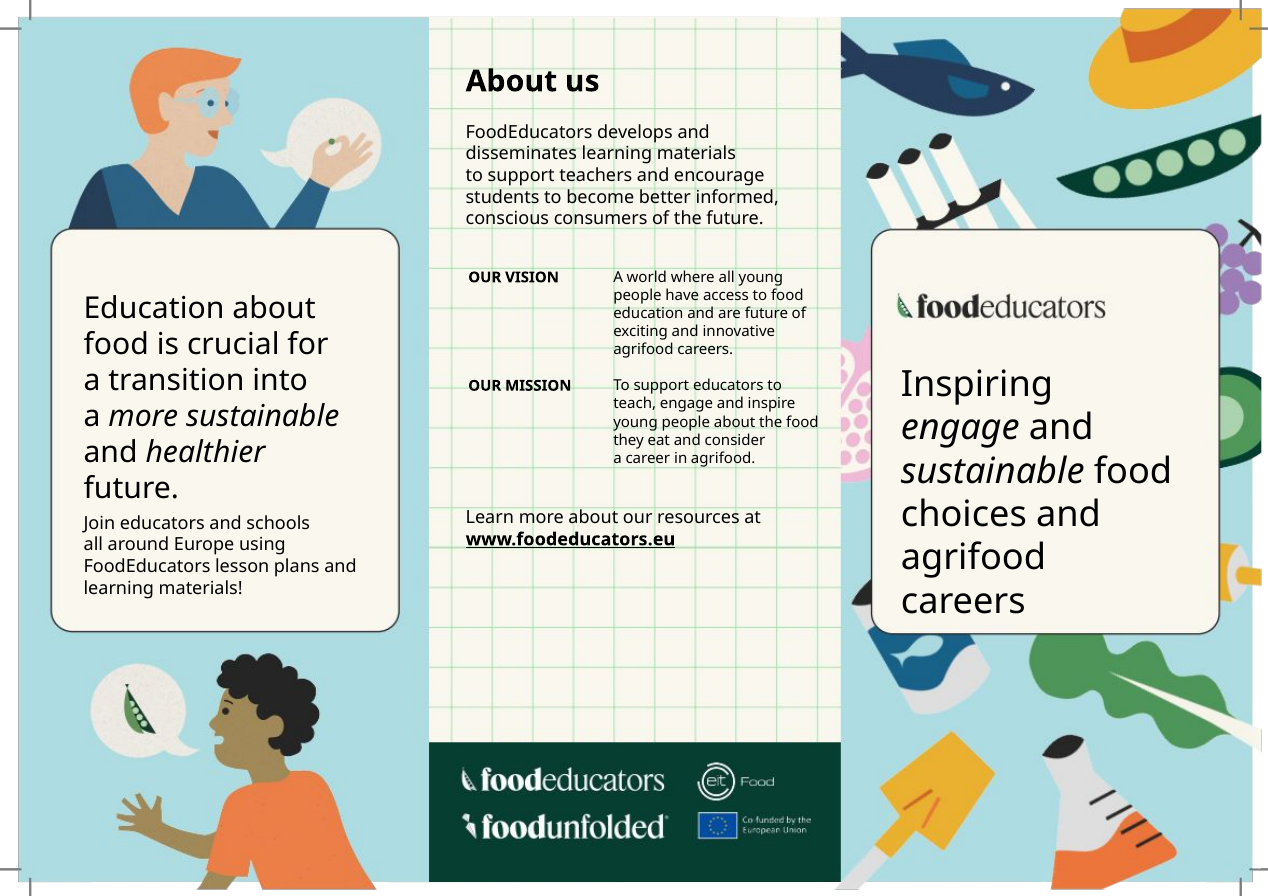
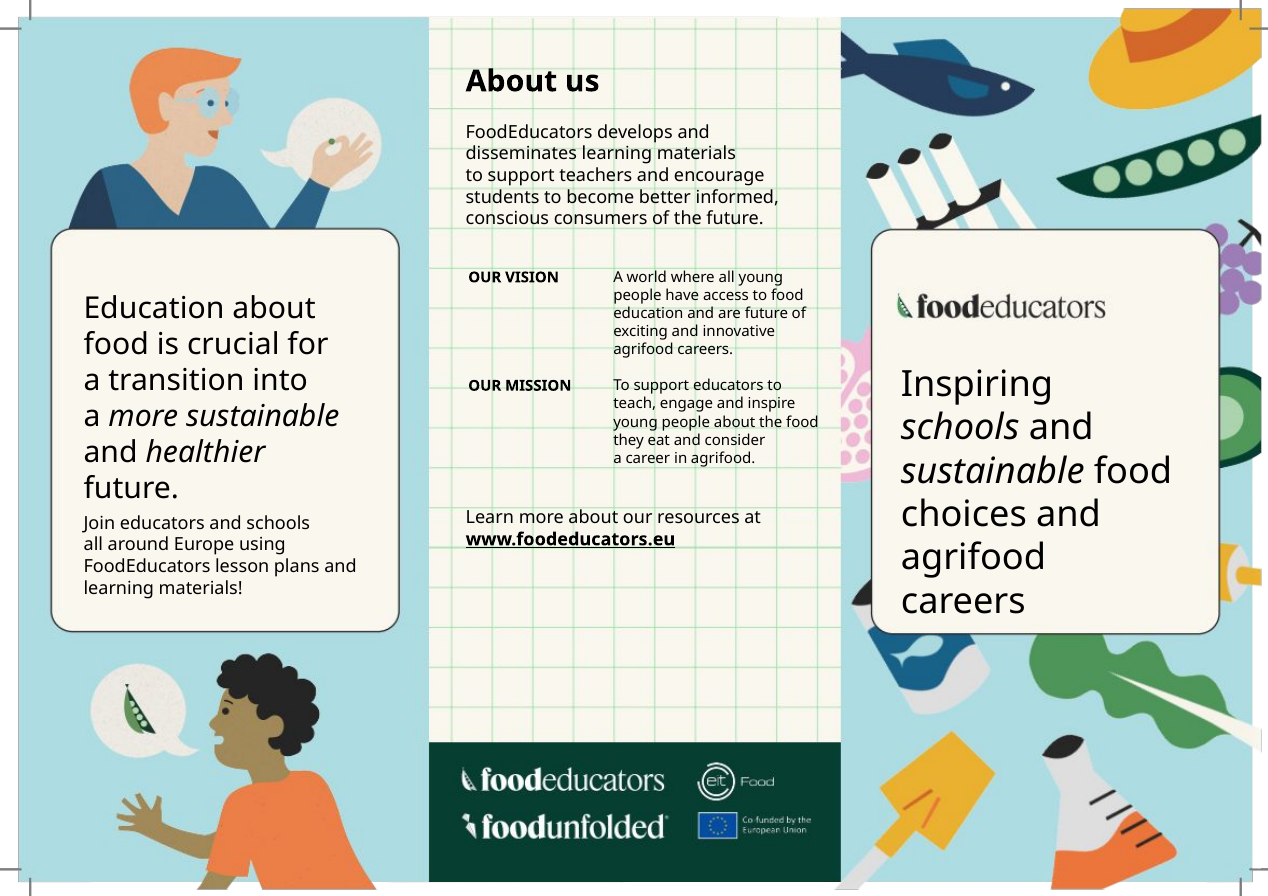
engage: engage -> schools (960, 428)
